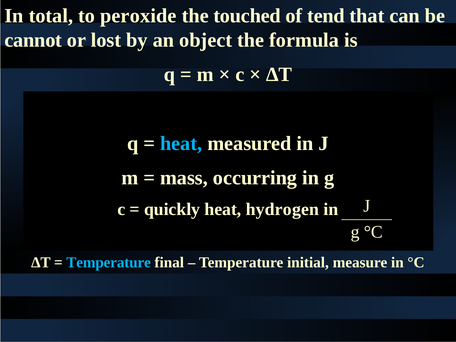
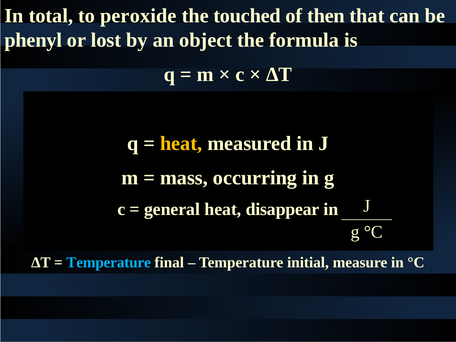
tend: tend -> then (326, 16)
cannot: cannot -> phenyl (33, 40)
heat colour: light blue -> yellow (181, 143)
quickly: quickly -> general (172, 209)
hydrogen: hydrogen -> disappear (283, 209)
